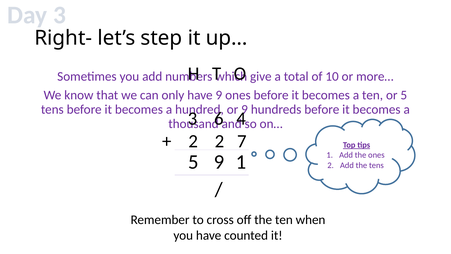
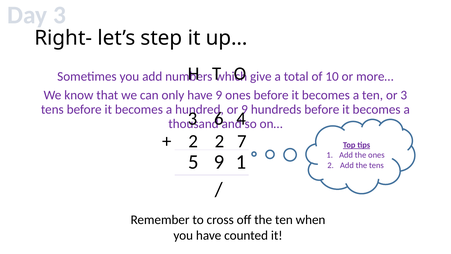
or 5: 5 -> 3 (404, 95)
